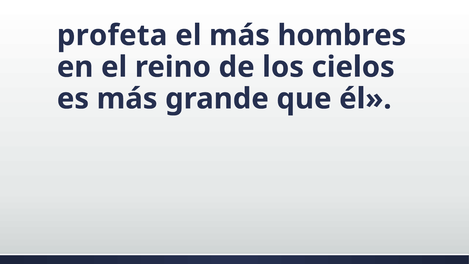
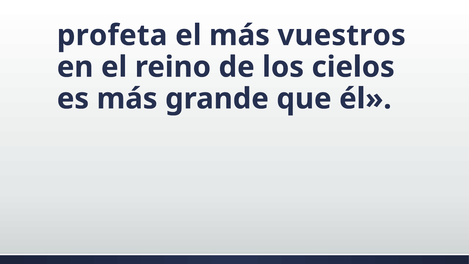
hombres: hombres -> vuestros (342, 35)
